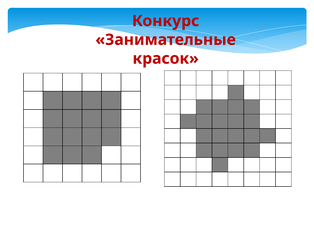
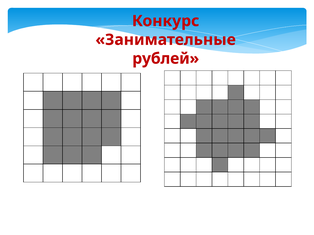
красок: красок -> рублей (166, 59)
